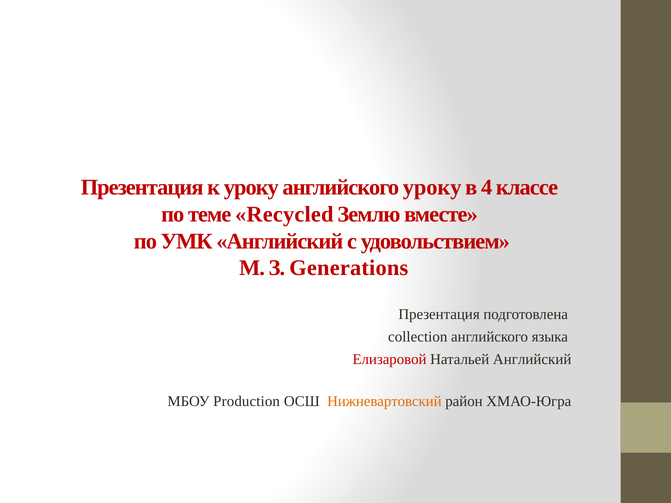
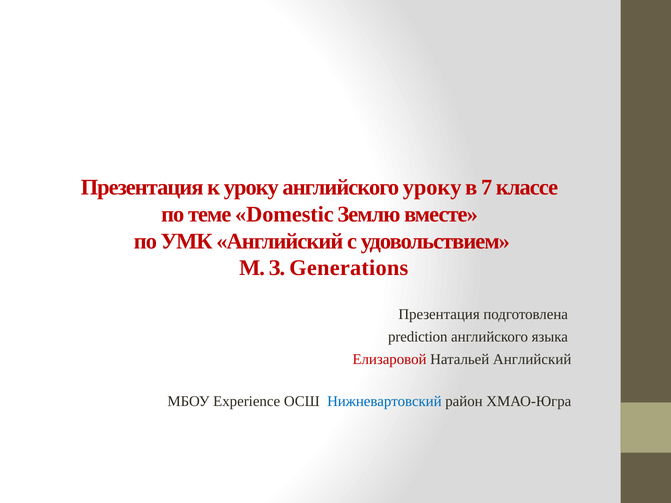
4: 4 -> 7 (487, 188)
Recycled: Recycled -> Domestic (284, 214)
collection: collection -> prediction (418, 337)
Production: Production -> Experience (247, 401)
Нижневартовский colour: orange -> blue (384, 401)
